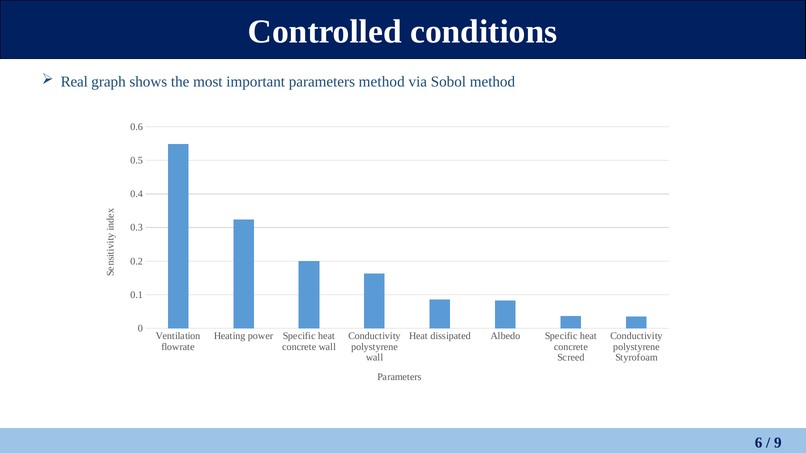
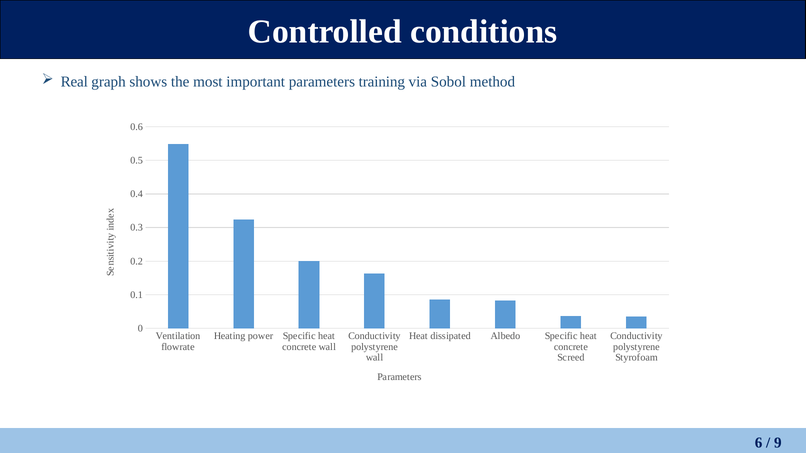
parameters method: method -> training (382, 82)
